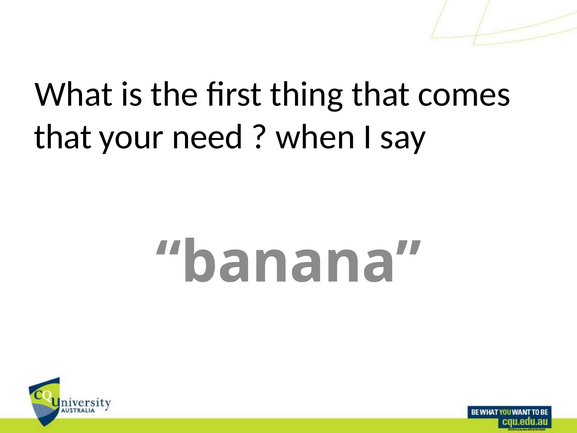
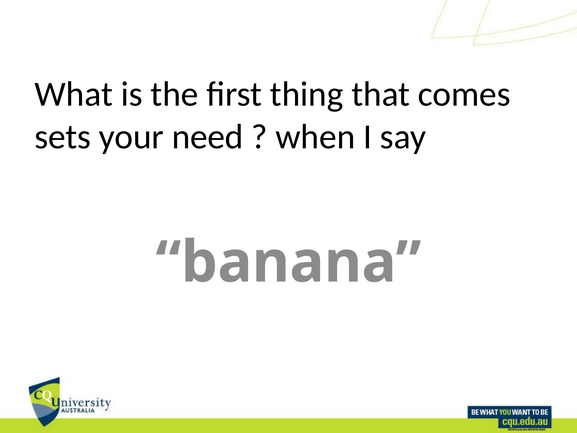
that: that -> sets (63, 137)
